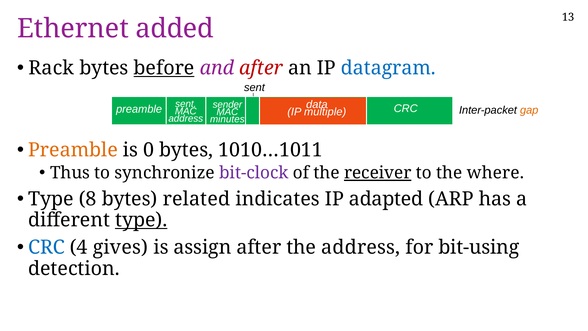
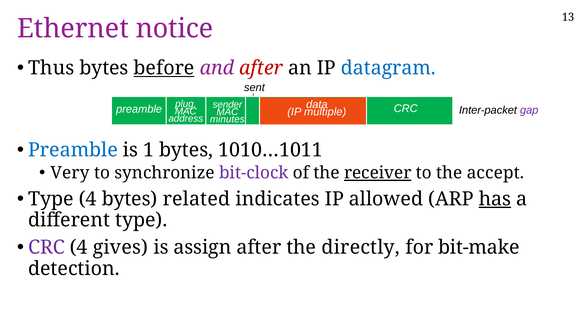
added: added -> notice (175, 29)
Rack: Rack -> Thus (51, 68)
sent: sent -> plug (186, 104)
gap colour: orange -> purple (529, 110)
Preamble colour: orange -> blue (73, 150)
0: 0 -> 1 (149, 150)
Thus: Thus -> Very (70, 173)
where: where -> accept (495, 173)
Type 8: 8 -> 4 (88, 199)
adapted: adapted -> allowed (386, 199)
has underline: none -> present (495, 199)
type underline: present -> none (141, 220)
CRC colour: blue -> purple (46, 247)
the address: address -> directly (361, 247)
bit-using: bit-using -> bit-make (479, 247)
